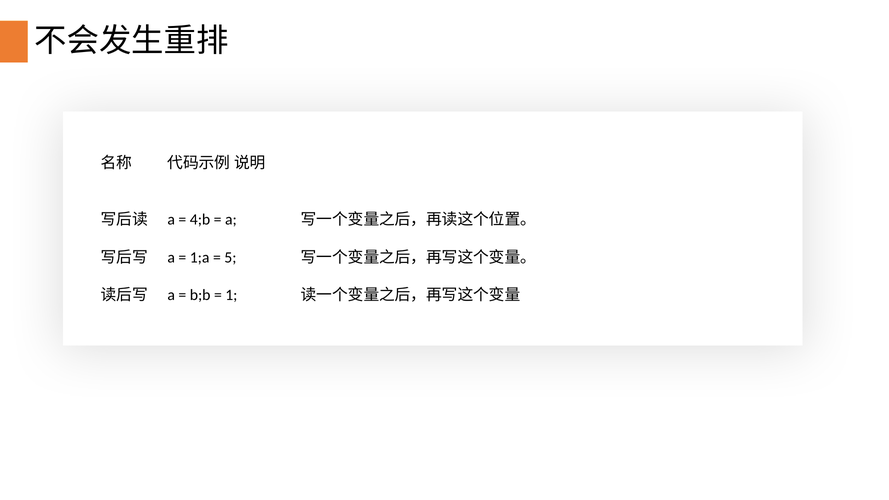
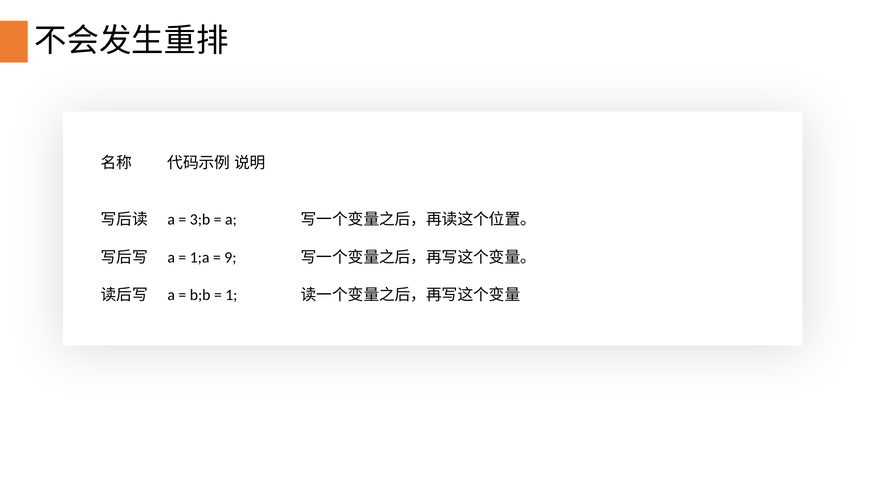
4;b: 4;b -> 3;b (200, 220)
5: 5 -> 9 (230, 257)
